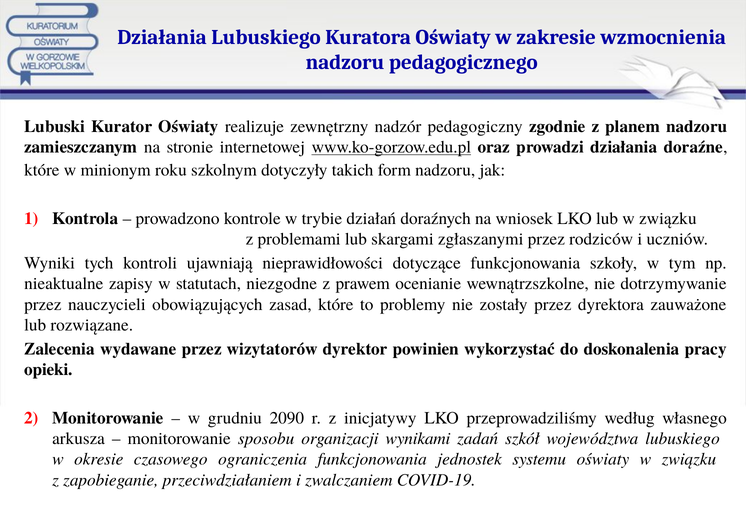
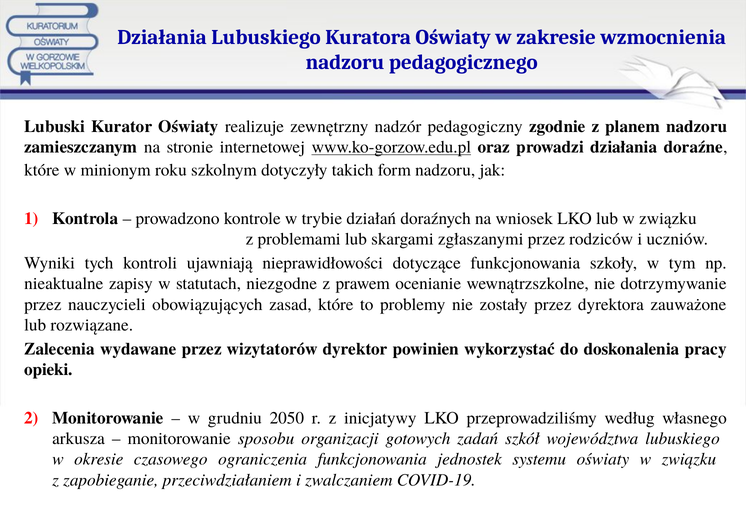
2090: 2090 -> 2050 (287, 418)
wynikami: wynikami -> gotowych (418, 439)
